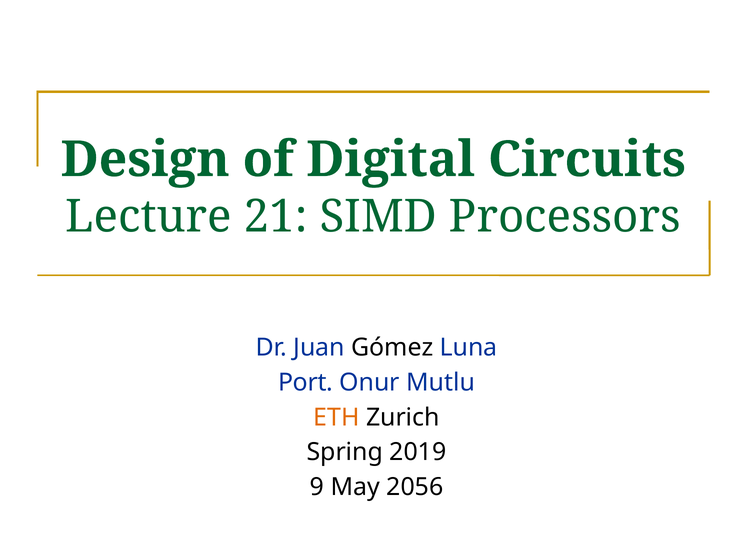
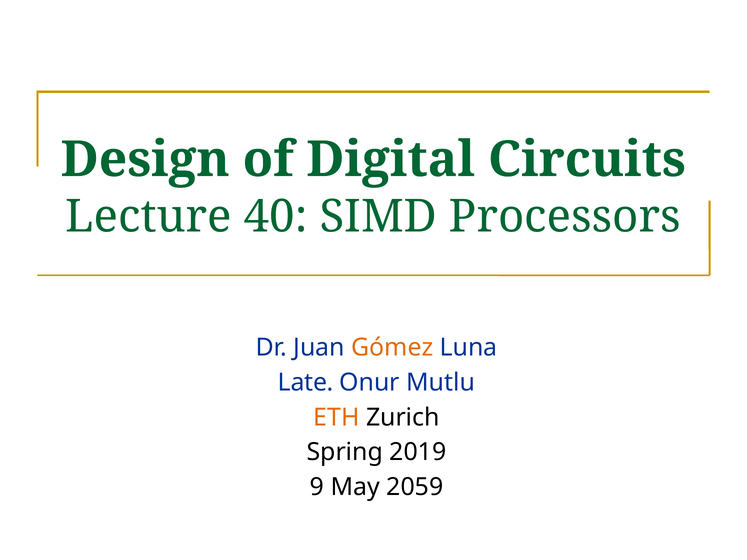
21: 21 -> 40 (276, 217)
Gómez colour: black -> orange (392, 348)
Port: Port -> Late (306, 383)
2056: 2056 -> 2059 (415, 487)
